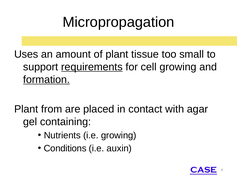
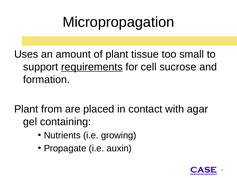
cell growing: growing -> sucrose (178, 67)
formation underline: present -> none (47, 79)
Conditions: Conditions -> Propagate (65, 148)
